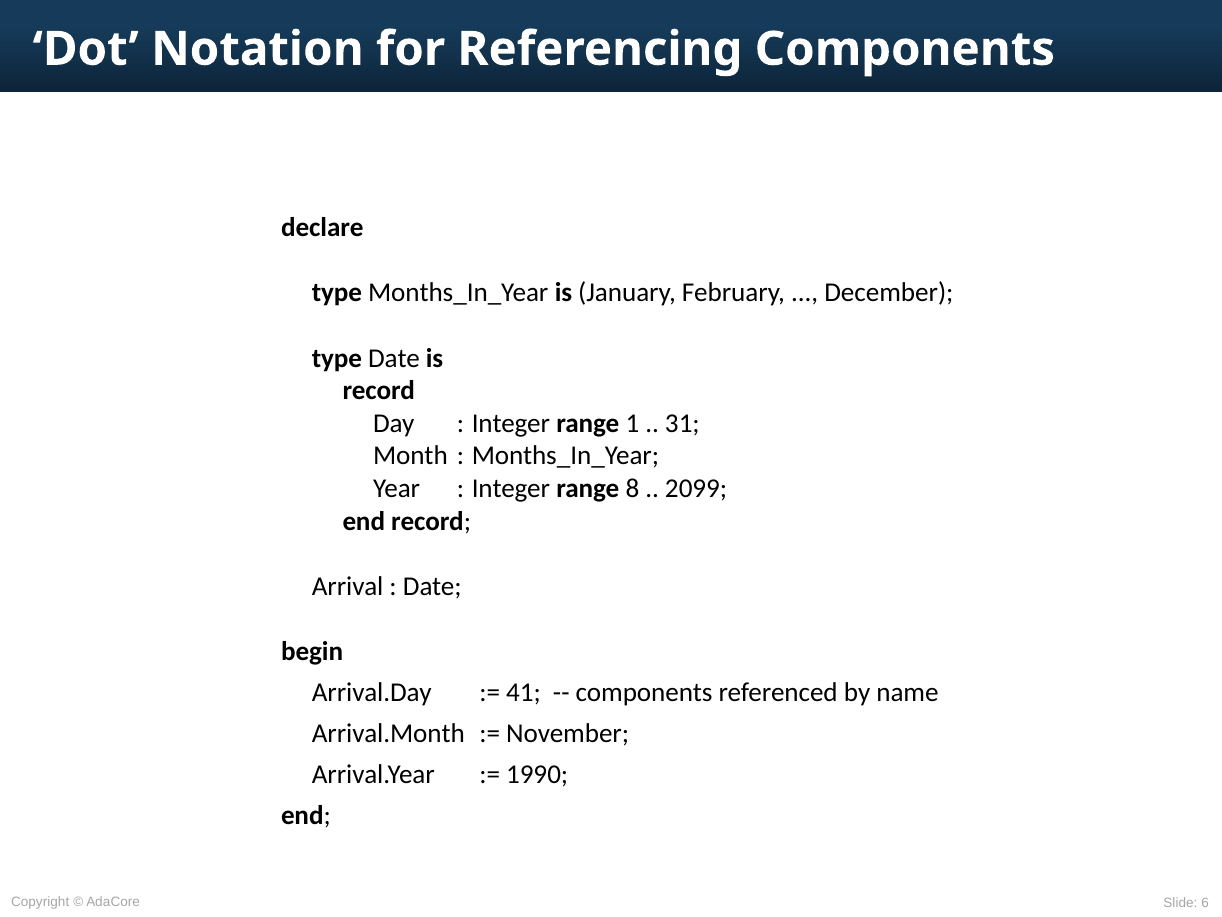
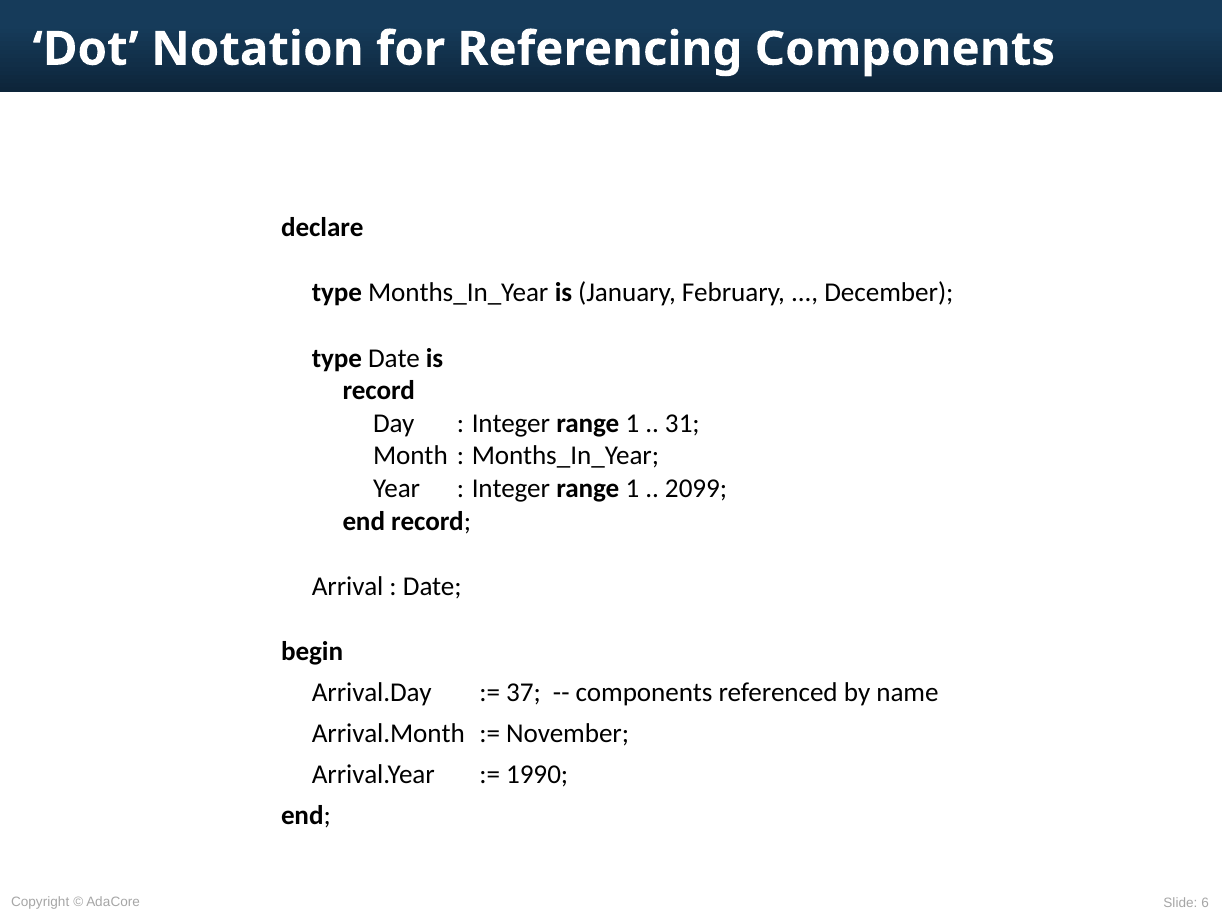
8: 8 -> 1 (632, 488)
41: 41 -> 37 (523, 692)
